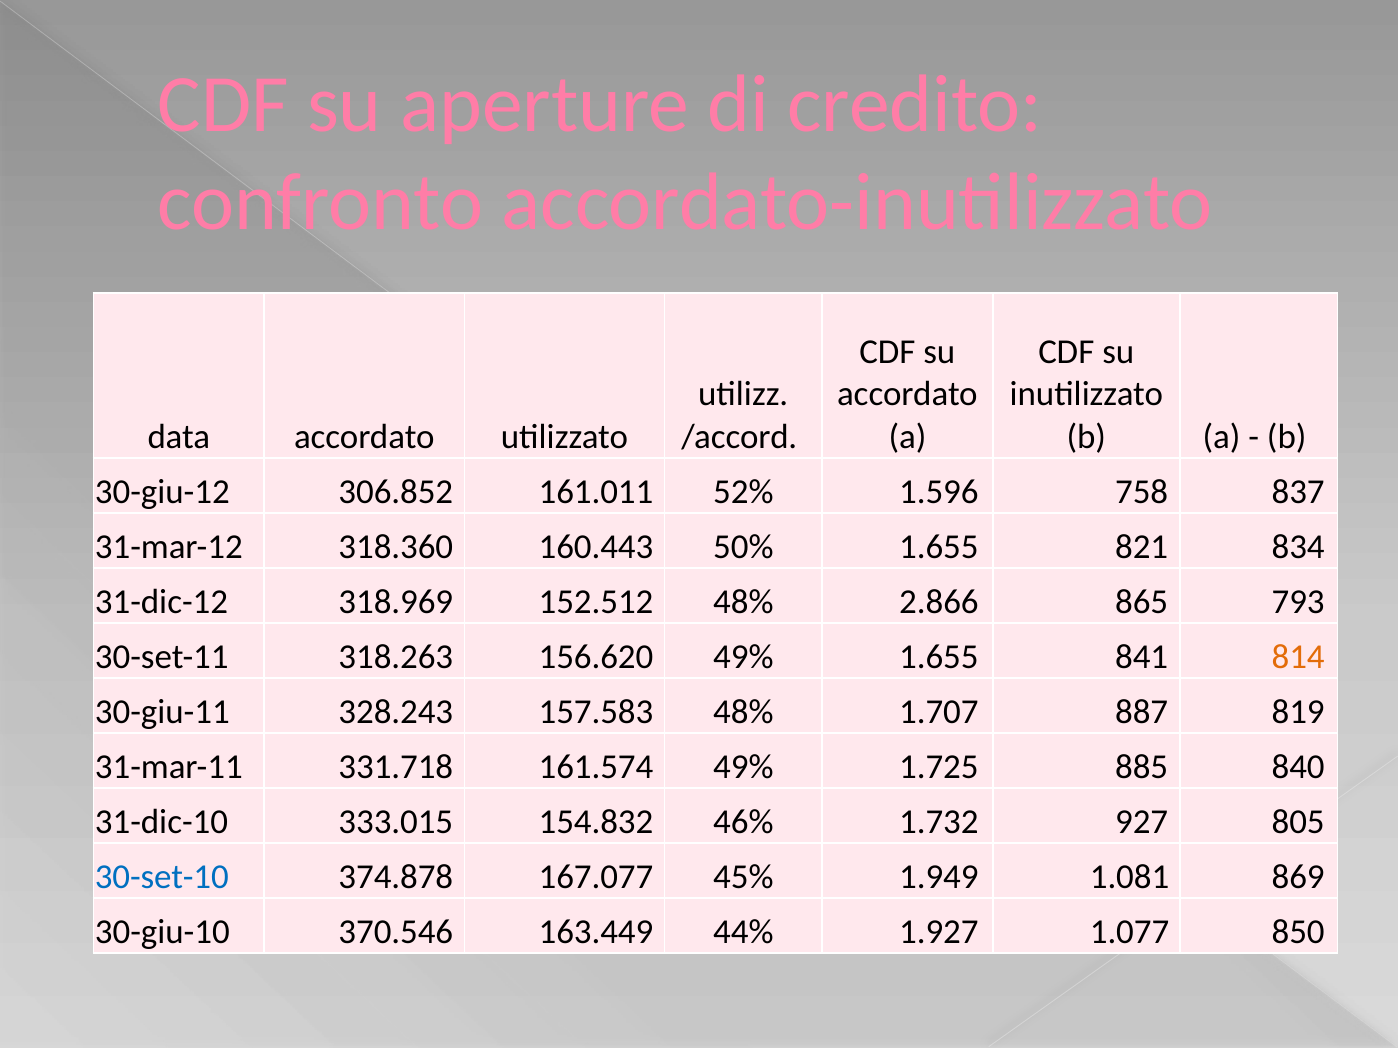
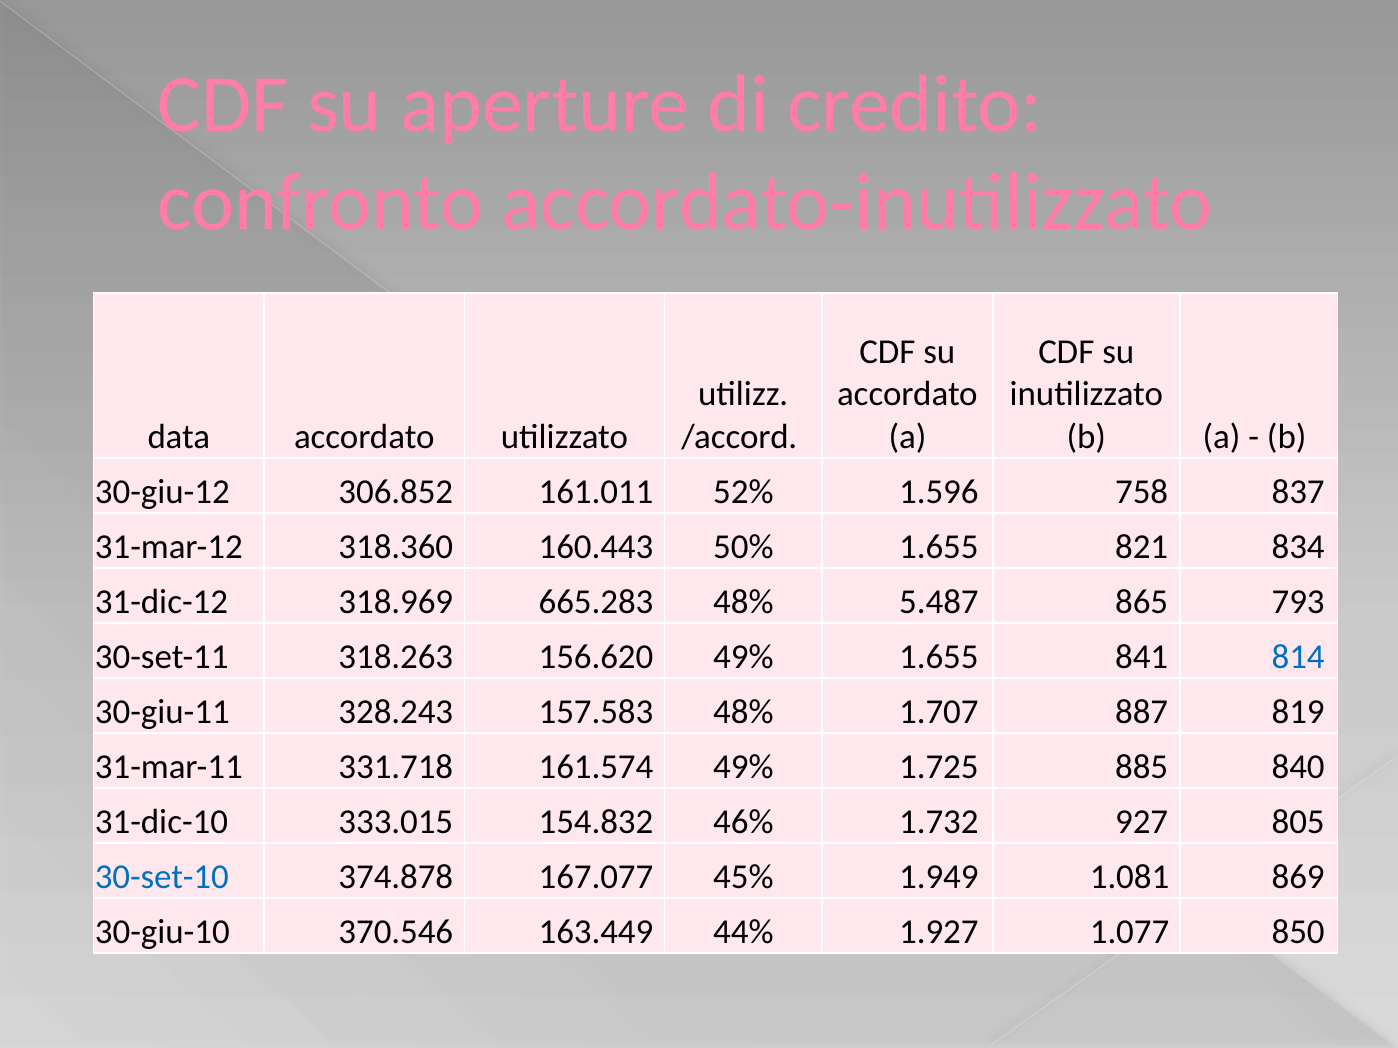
152.512: 152.512 -> 665.283 (596, 602)
2.866: 2.866 -> 5.487 (939, 602)
814 colour: orange -> blue (1298, 657)
